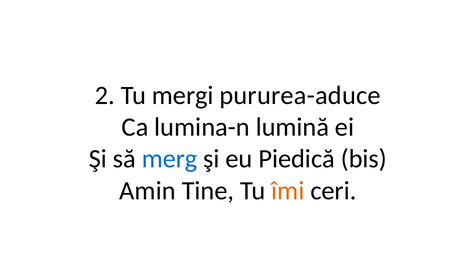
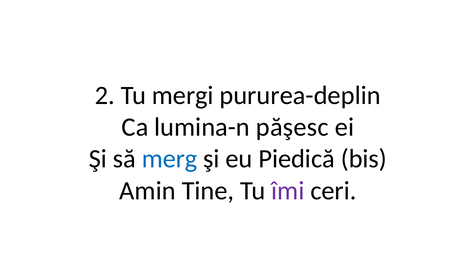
pururea-aduce: pururea-aduce -> pururea-deplin (300, 95)
lumină: lumină -> păşesc (292, 127)
îmi colour: orange -> purple (288, 190)
